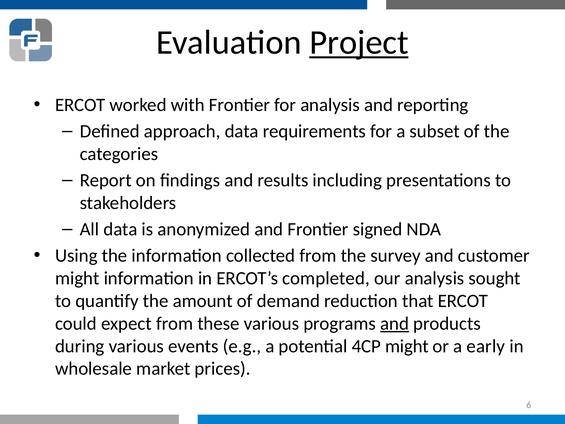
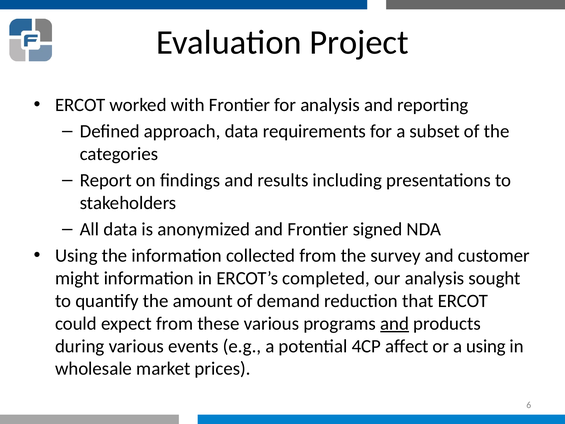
Project underline: present -> none (359, 42)
4CP might: might -> affect (407, 346)
a early: early -> using (486, 346)
